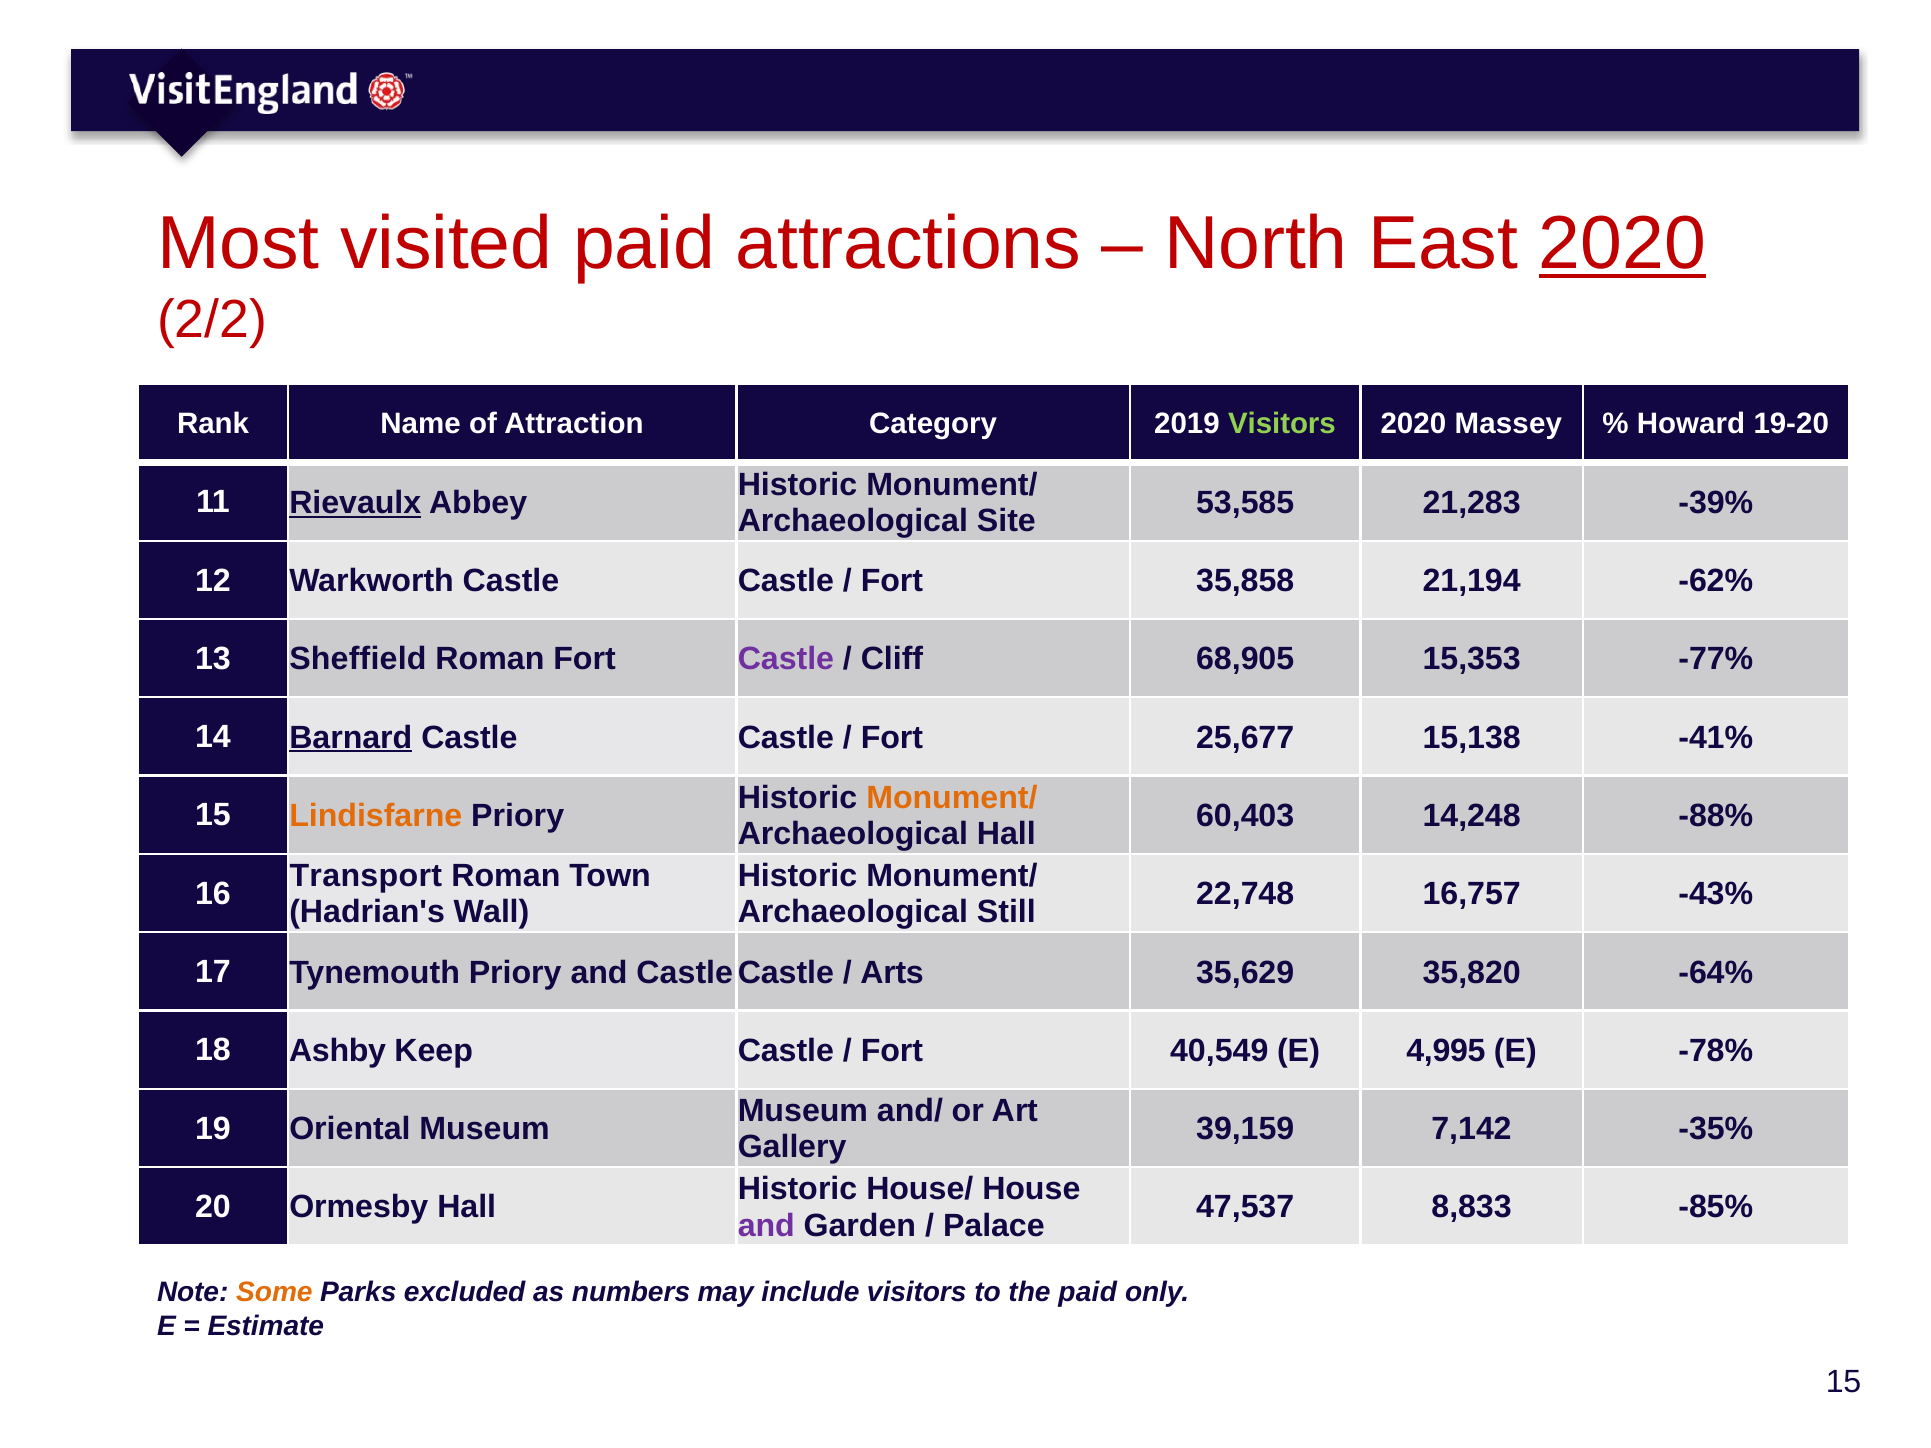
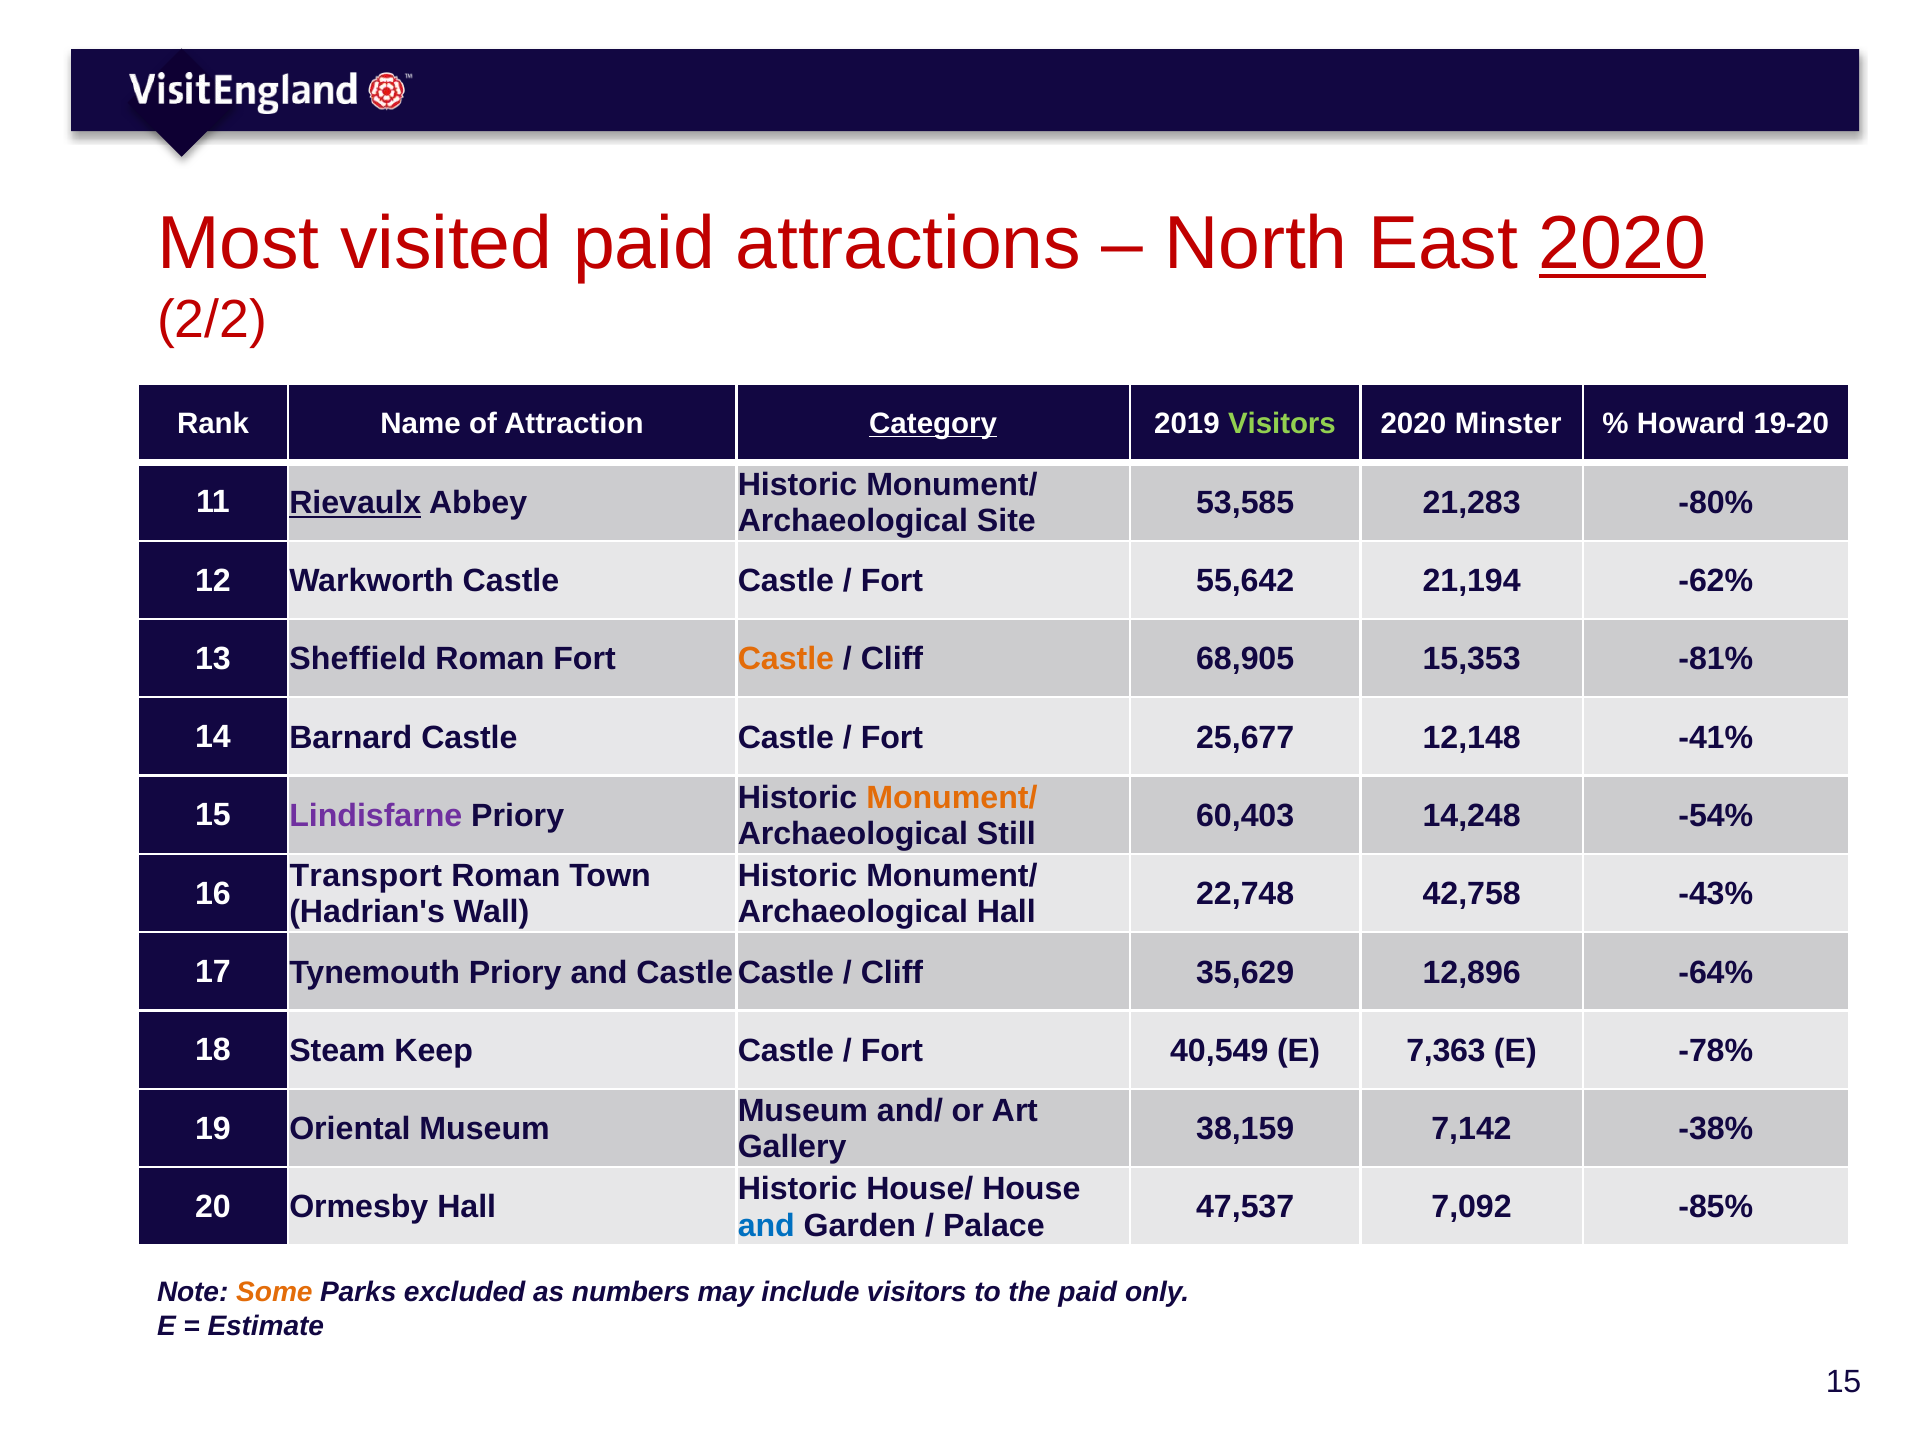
Category underline: none -> present (933, 424)
Massey: Massey -> Minster (1508, 424)
-39%: -39% -> -80% (1716, 503)
35,858: 35,858 -> 55,642 (1245, 581)
Castle colour: purple -> orange (786, 659)
-77%: -77% -> -81% (1716, 659)
Barnard underline: present -> none (351, 738)
15,138: 15,138 -> 12,148 (1472, 738)
Lindisfarne colour: orange -> purple (376, 816)
-88%: -88% -> -54% (1716, 816)
Archaeological Hall: Hall -> Still (1006, 834)
16,757: 16,757 -> 42,758 (1472, 894)
Archaeological Still: Still -> Hall (1006, 912)
Arts: Arts -> Cliff (892, 973)
35,820: 35,820 -> 12,896 (1472, 973)
Ashby: Ashby -> Steam (337, 1051)
4,995: 4,995 -> 7,363 (1446, 1051)
39,159: 39,159 -> 38,159 (1245, 1129)
-35%: -35% -> -38% (1716, 1129)
8,833: 8,833 -> 7,092 (1472, 1208)
and colour: purple -> blue (766, 1226)
